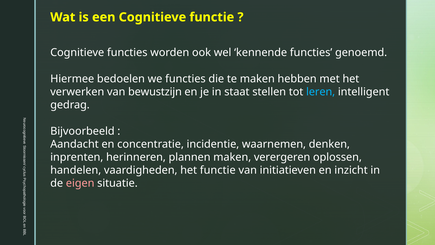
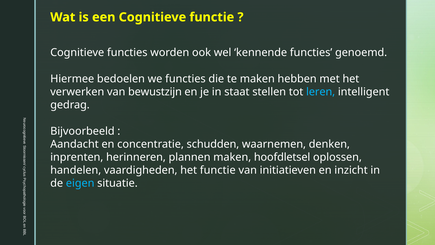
incidentie: incidentie -> schudden (213, 144)
verergeren: verergeren -> hoofdletsel (282, 157)
eigen colour: pink -> light blue (80, 183)
